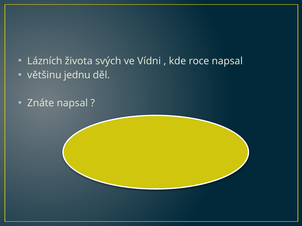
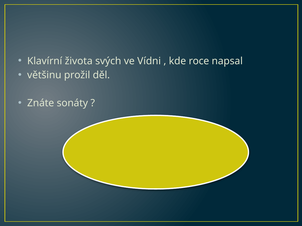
Lázních: Lázních -> Klavírní (45, 61)
jednu: jednu -> prožil (77, 75)
Znáte napsal: napsal -> sonáty (72, 103)
